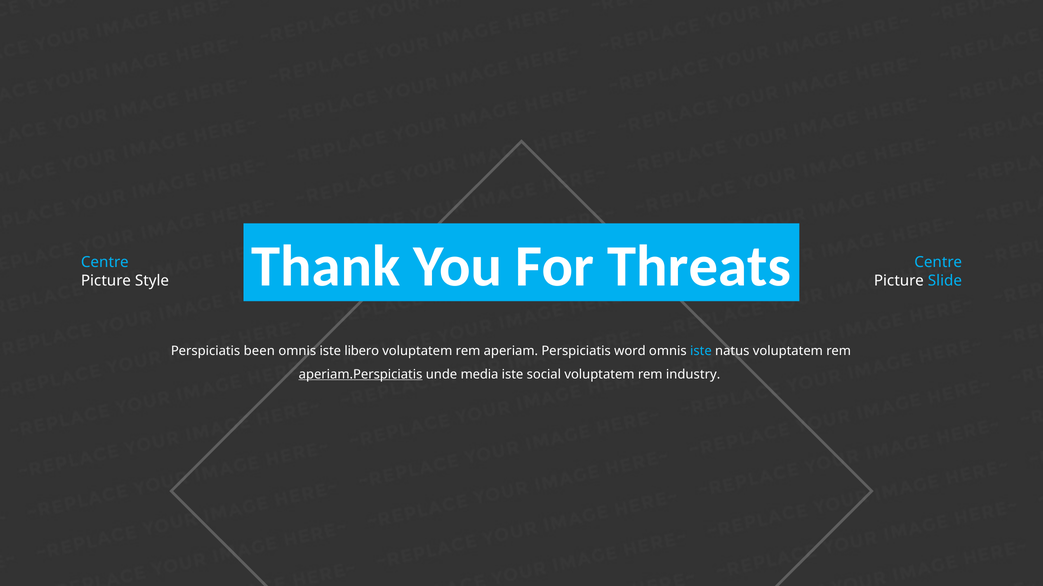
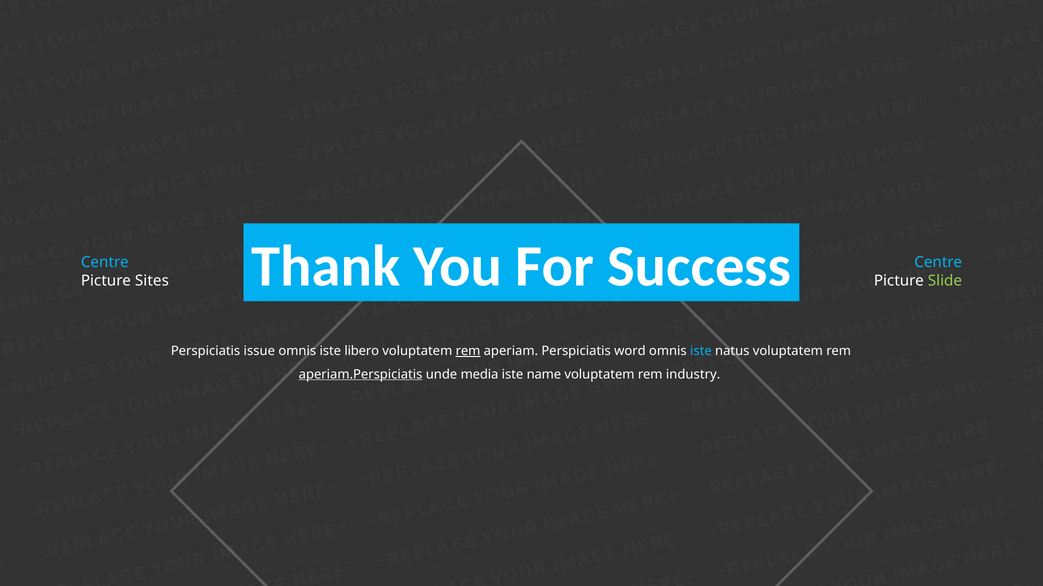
Threats: Threats -> Success (699, 267)
Style: Style -> Sites (152, 281)
Slide colour: light blue -> light green (945, 281)
been: been -> issue (259, 351)
rem underline: none -> present (468, 351)
social: social -> name (544, 375)
